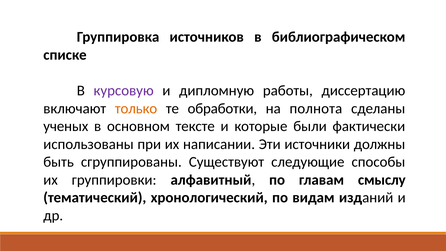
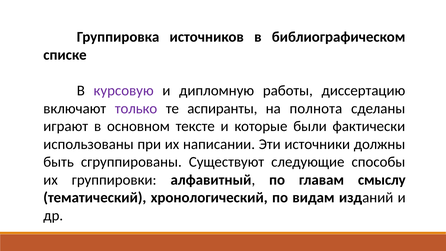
только colour: orange -> purple (136, 108)
обработки: обработки -> аспиранты (222, 108)
ученых: ученых -> играют (66, 126)
